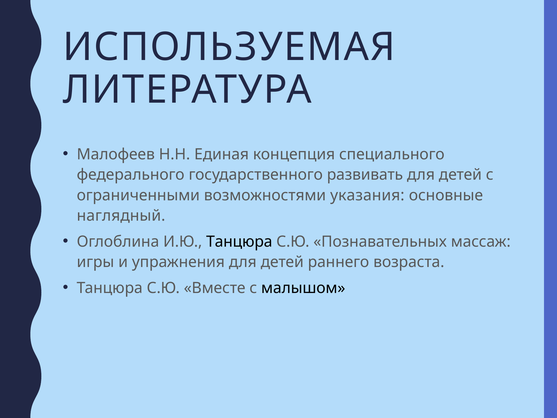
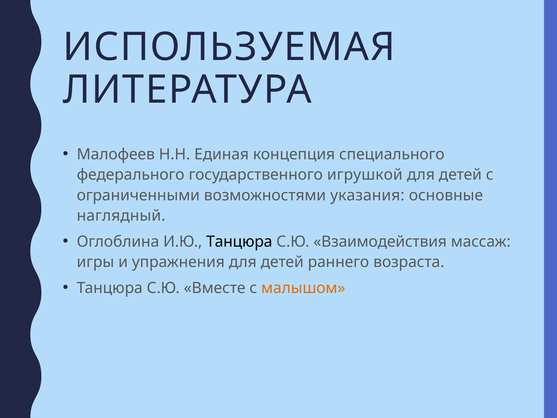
развивать: развивать -> игрушкой (365, 175)
Познавательных: Познавательных -> Взаимодействия (380, 241)
малышом colour: black -> orange (303, 288)
